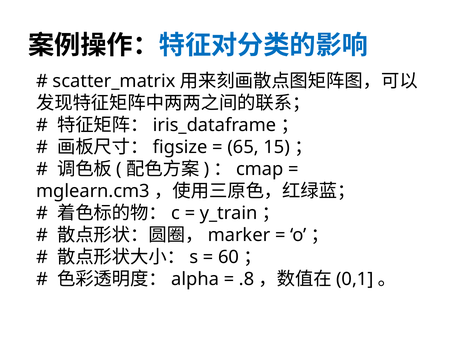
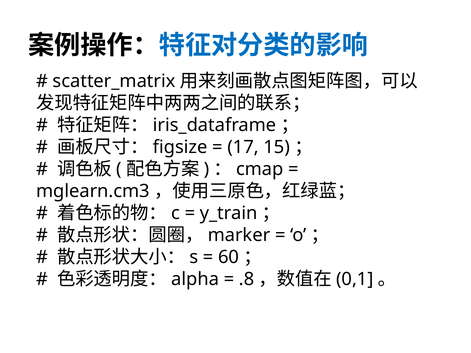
65: 65 -> 17 (243, 147)
